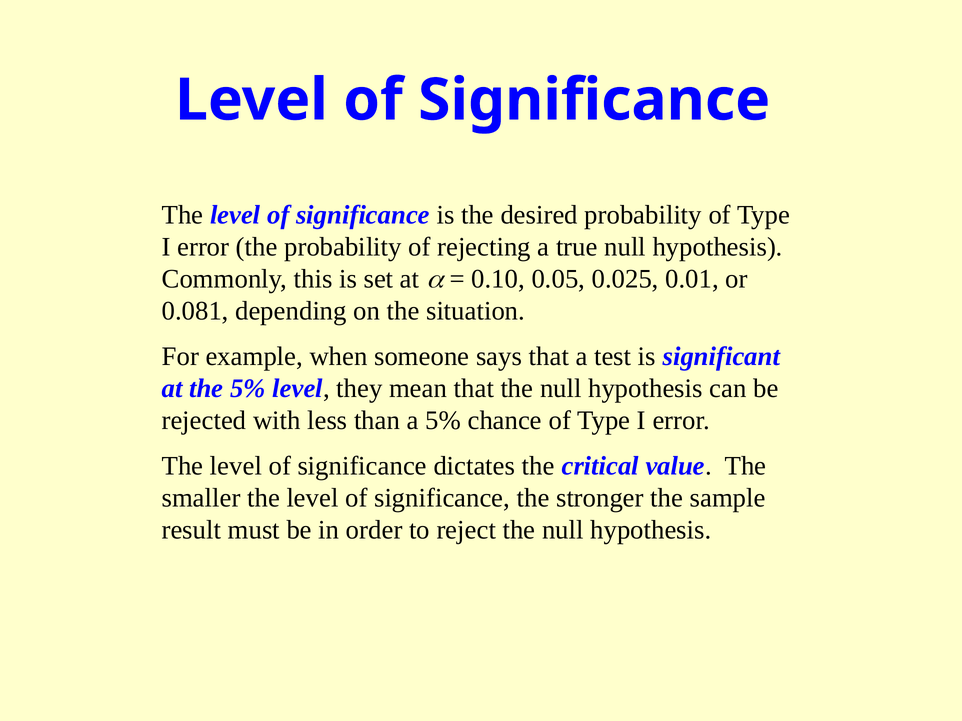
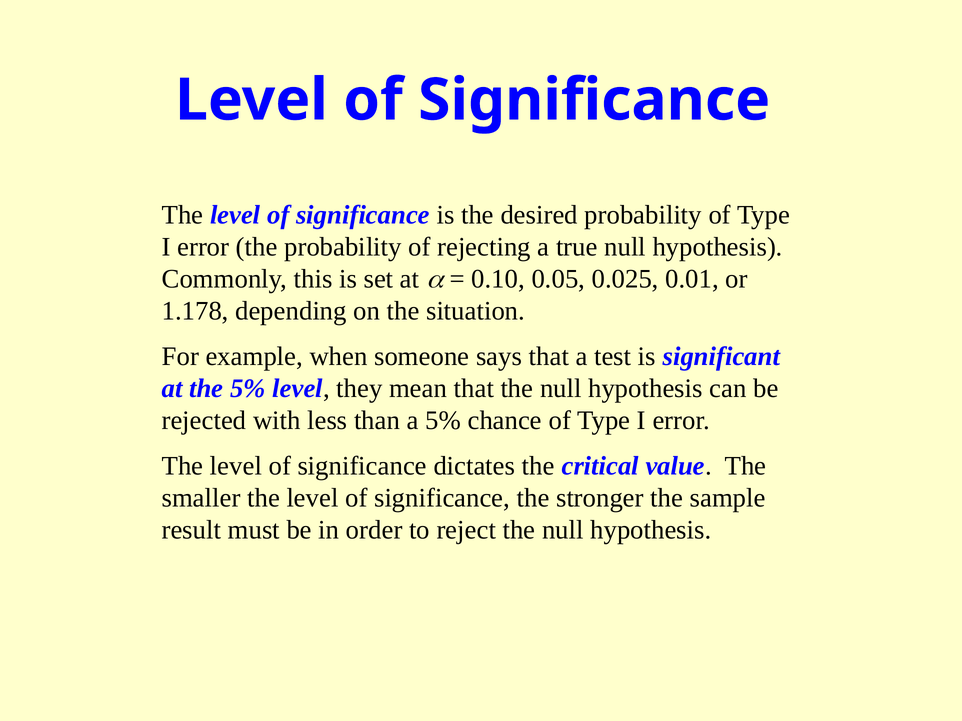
0.081: 0.081 -> 1.178 (195, 311)
